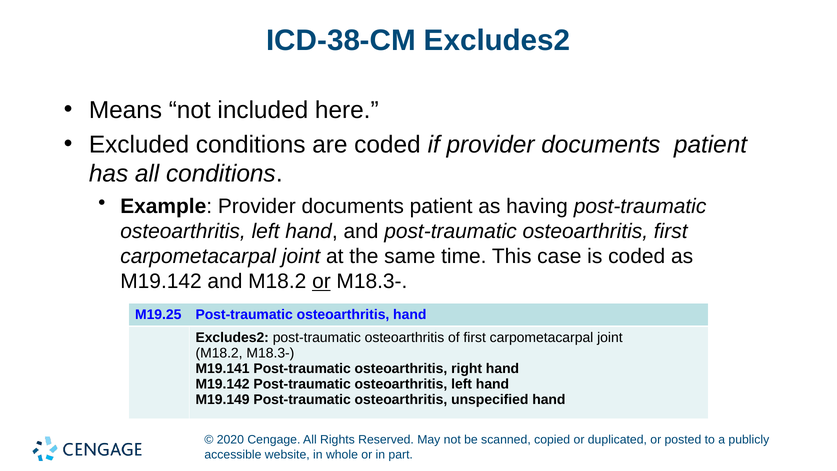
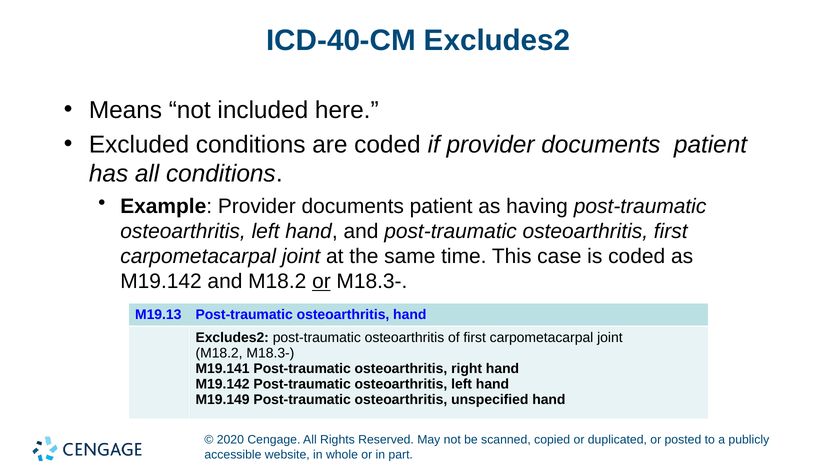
ICD-38-CM: ICD-38-CM -> ICD-40-CM (341, 41)
M19.25: M19.25 -> M19.13 (158, 314)
